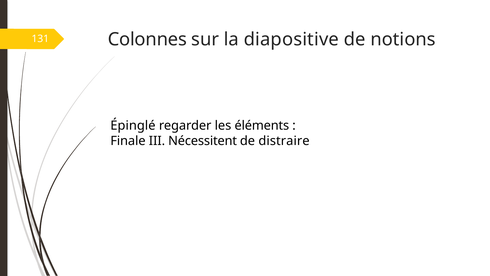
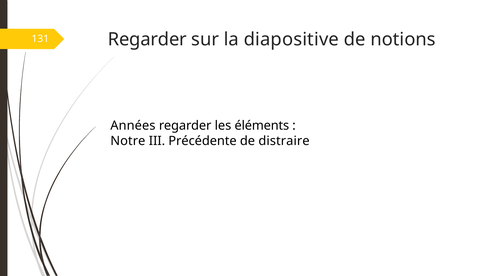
Colonnes: Colonnes -> Regarder (147, 39)
Épinglé: Épinglé -> Années (133, 125)
Finale: Finale -> Notre (128, 141)
Nécessitent: Nécessitent -> Précédente (203, 141)
